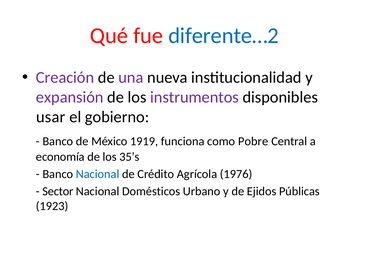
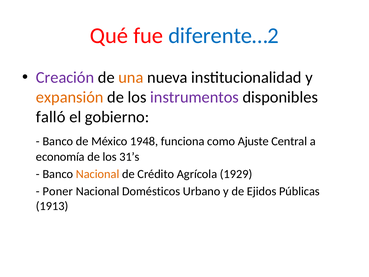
una colour: purple -> orange (131, 77)
expansión colour: purple -> orange (70, 97)
usar: usar -> falló (51, 117)
1919: 1919 -> 1948 (144, 141)
Pobre: Pobre -> Ajuste (253, 141)
35’s: 35’s -> 31’s (129, 157)
Nacional colour: blue -> orange (98, 174)
1976: 1976 -> 1929 (236, 174)
Sector: Sector -> Poner (58, 191)
1923: 1923 -> 1913 (52, 206)
